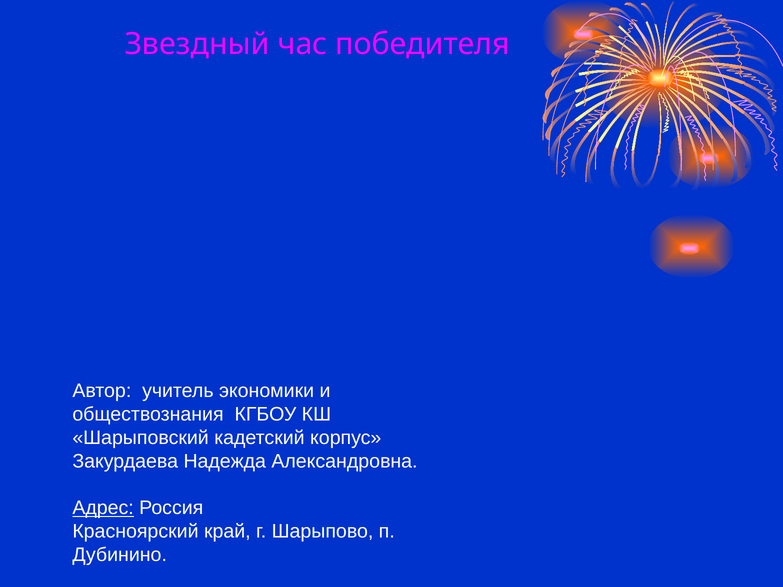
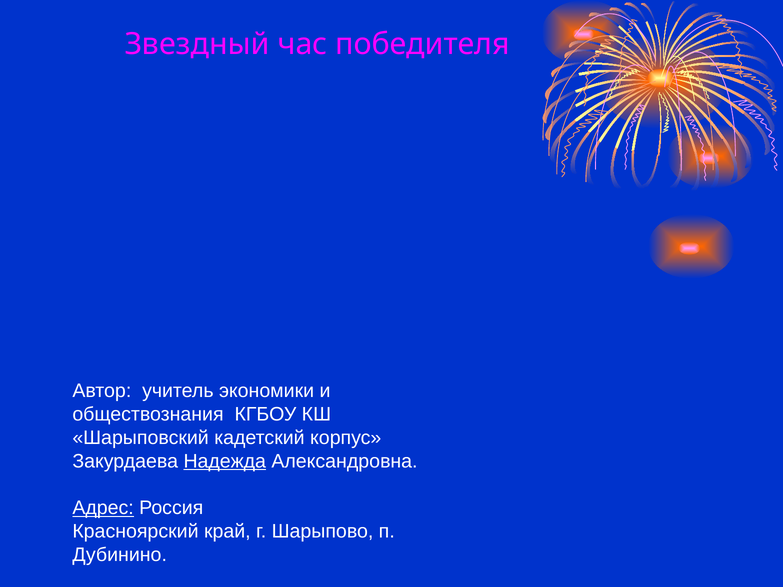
Надежда underline: none -> present (225, 461)
